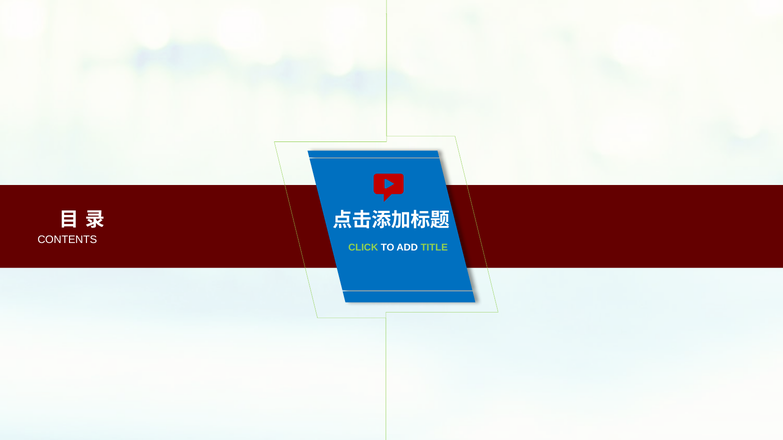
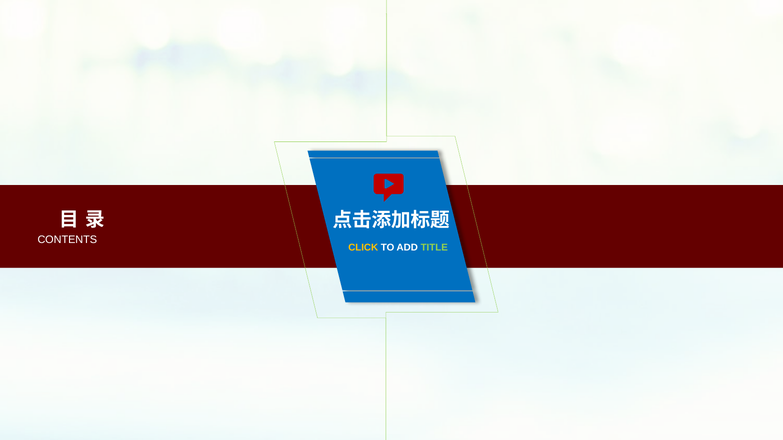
CLICK colour: light green -> yellow (363, 248)
